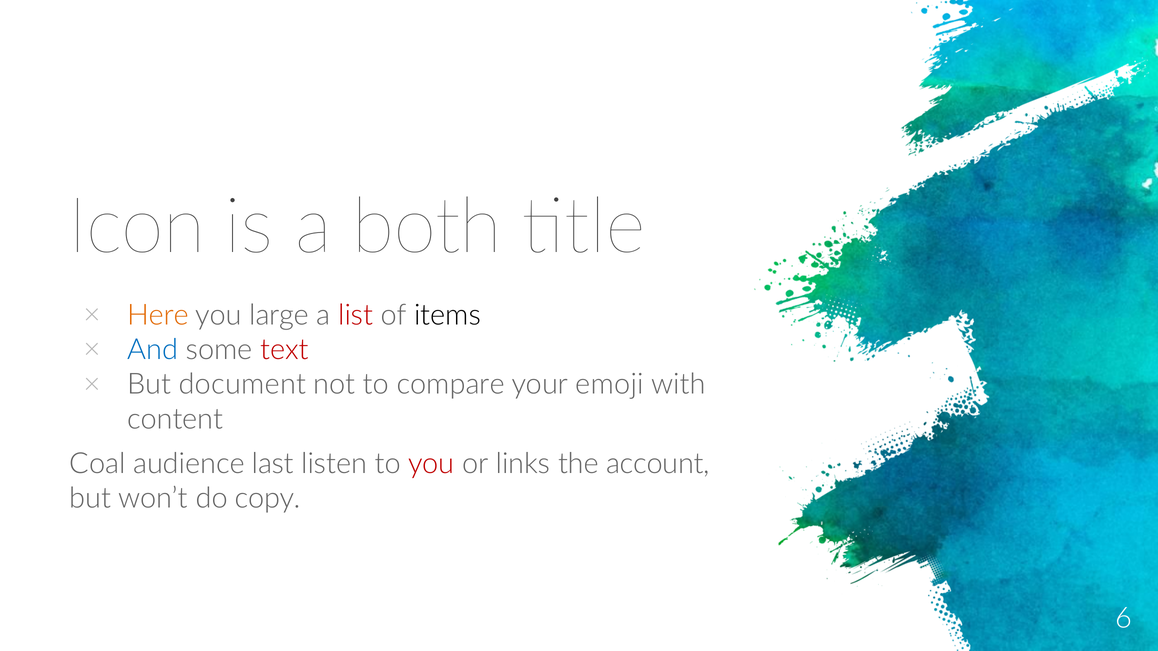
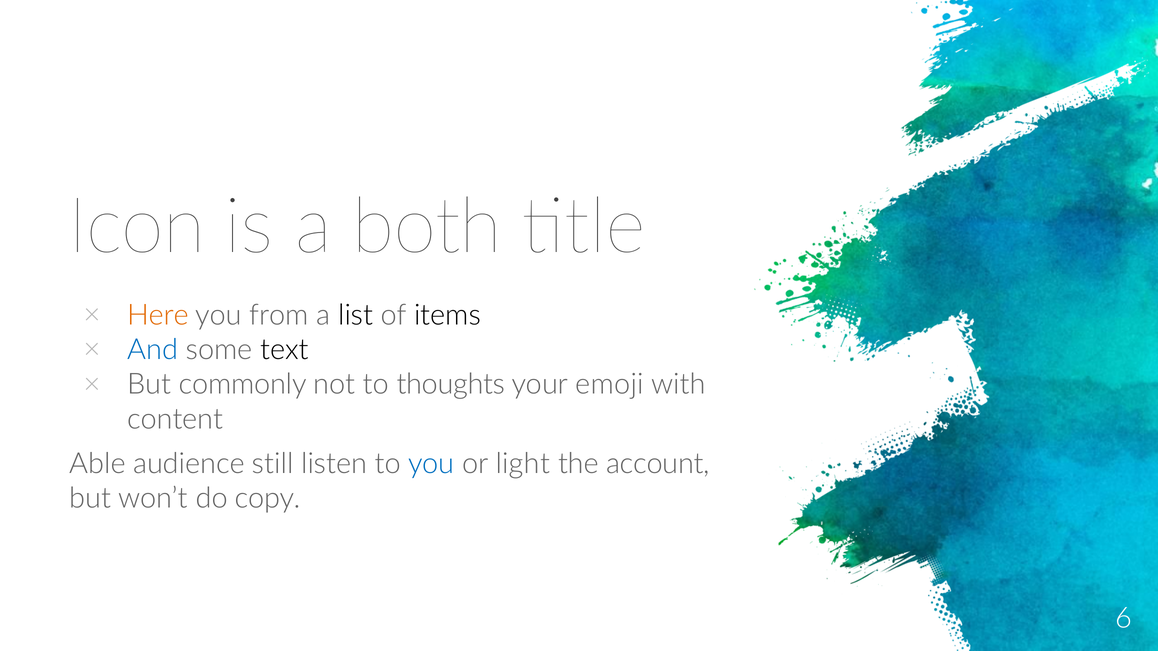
large: large -> from (279, 315)
list colour: red -> black (356, 315)
text colour: red -> black (285, 350)
document: document -> commonly (243, 385)
compare: compare -> thoughts (451, 385)
Coal: Coal -> Able (98, 464)
last: last -> still (273, 464)
you colour: red -> blue (431, 464)
links: links -> light (523, 464)
